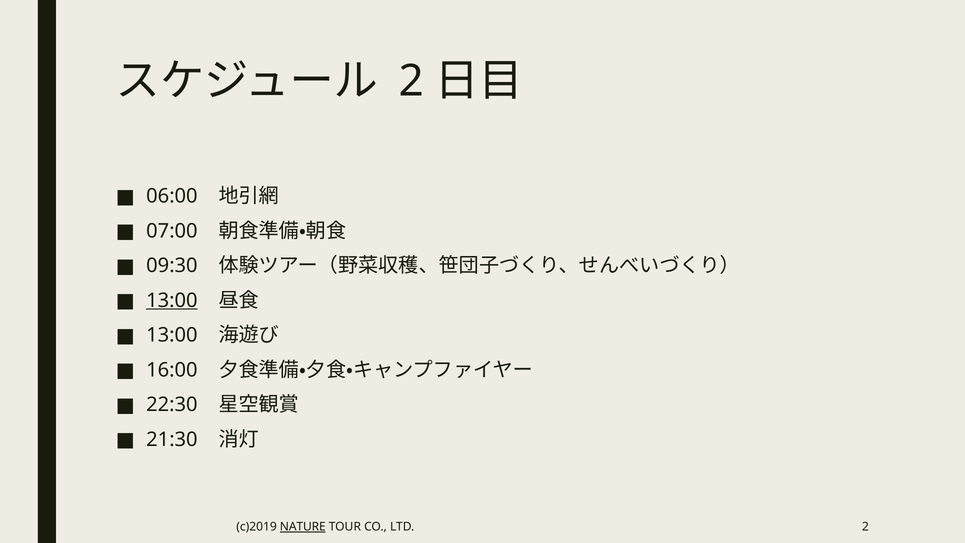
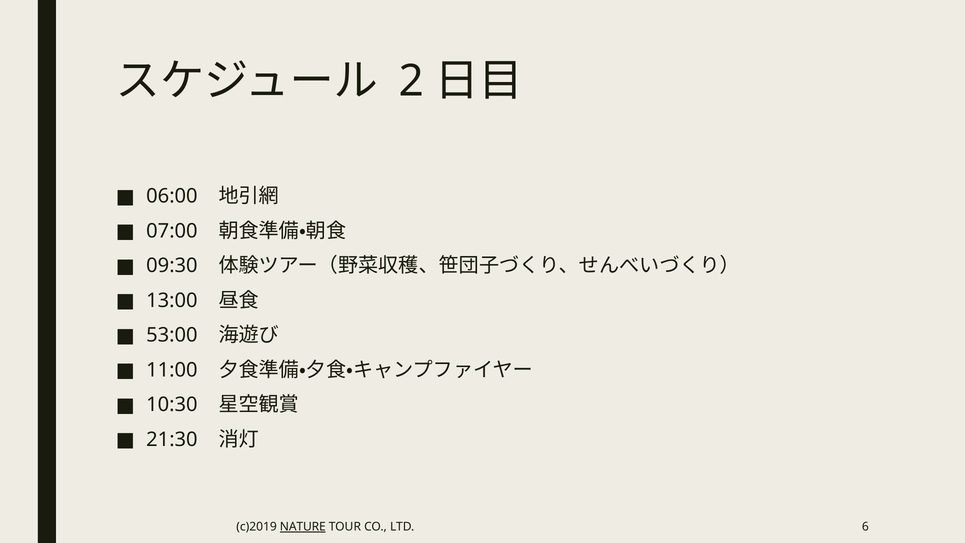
13:00 underline: present -> none (172, 300)
13:00: 13:00 -> 53:00 (172, 335)
16:00: 16:00 -> 11:00 (172, 370)
22:30: 22:30 -> 10:30 (172, 405)
LTD 2: 2 -> 6 (865, 527)
